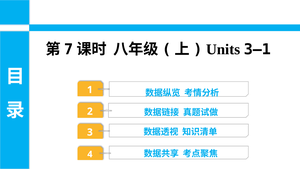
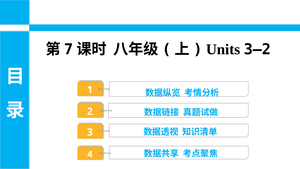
3—1: 3—1 -> 3—2 (257, 49)
